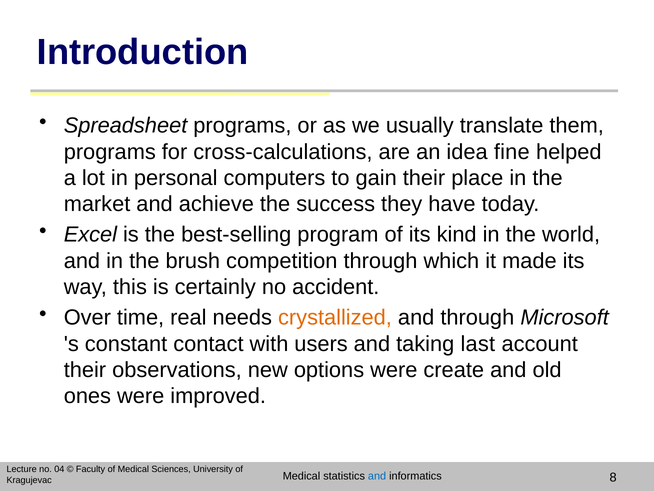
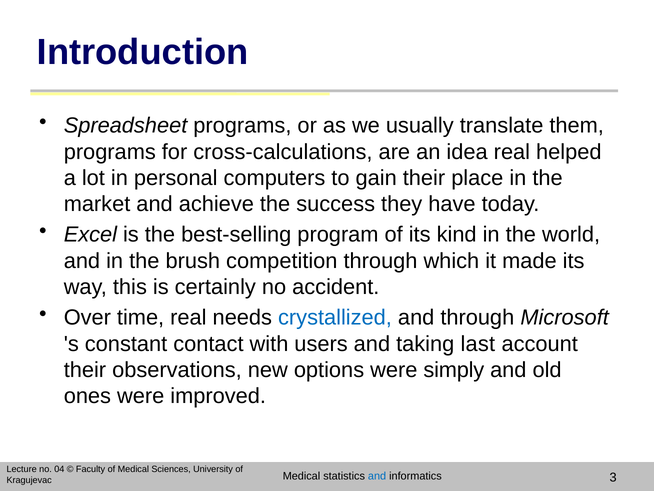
idea fine: fine -> real (512, 152)
crystallized colour: orange -> blue (335, 317)
create: create -> simply (454, 370)
8: 8 -> 3 (613, 477)
